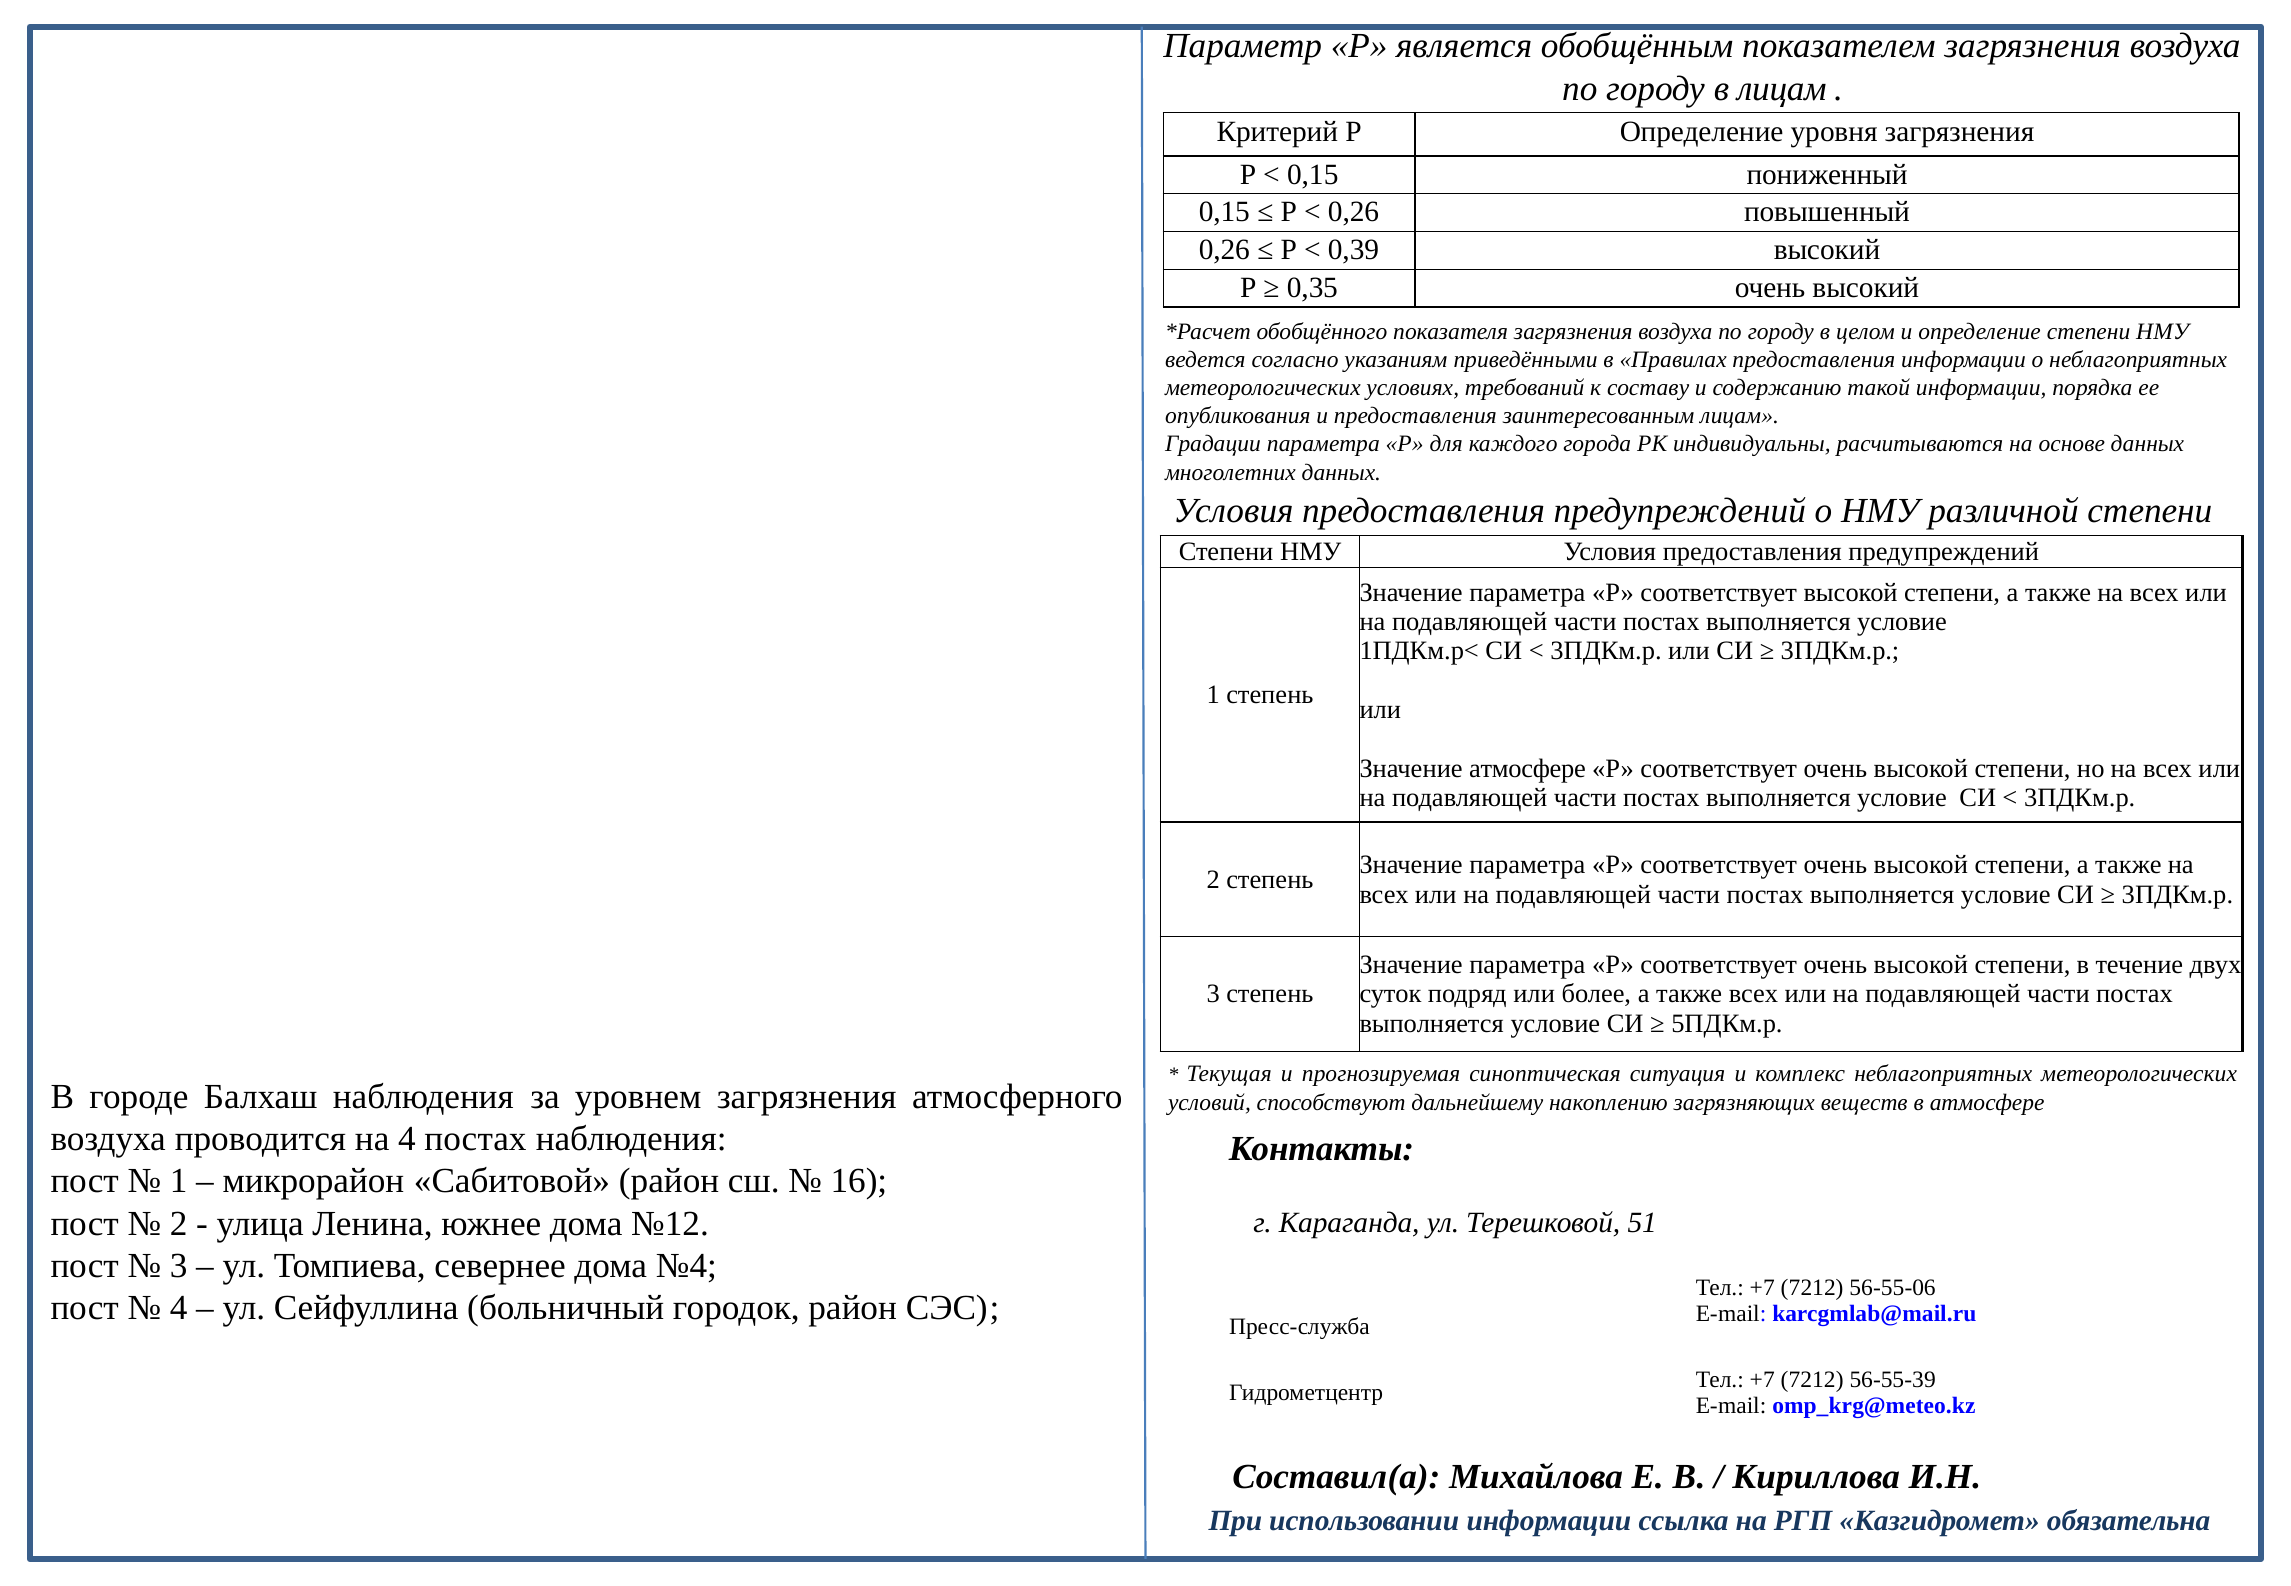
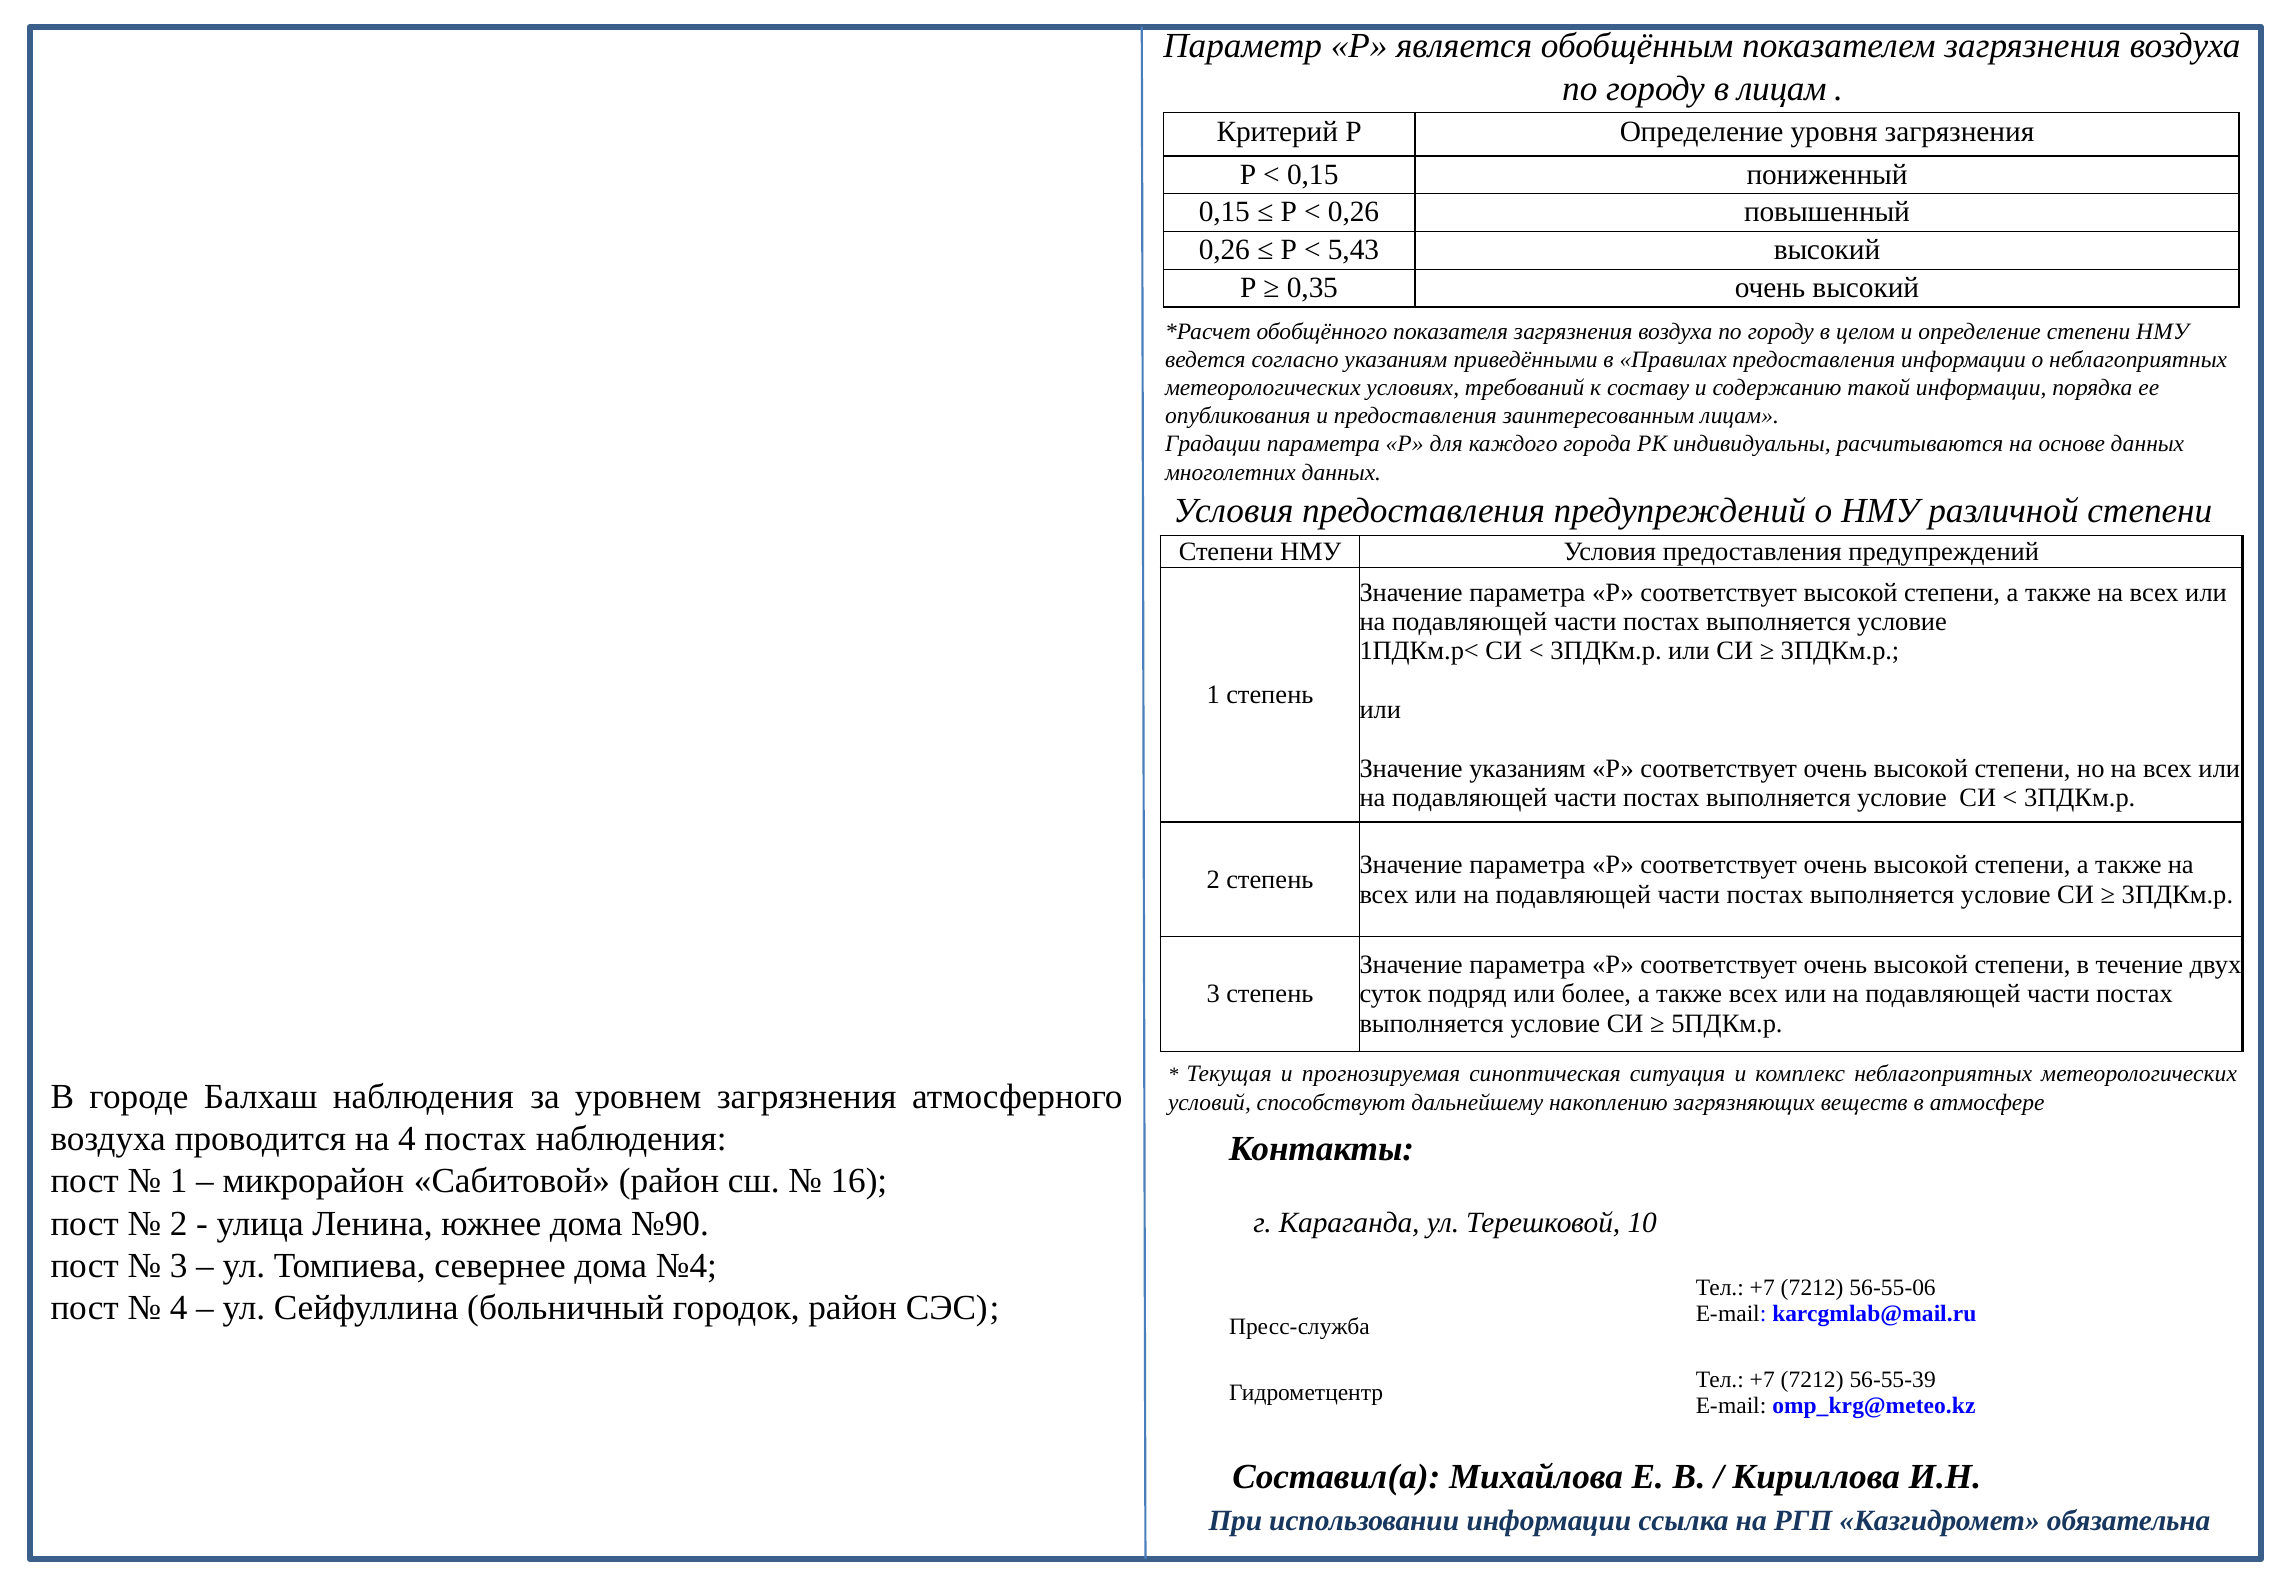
0,39: 0,39 -> 5,43 (1353, 250)
Значение атмосфере: атмосфере -> указаниям (1527, 768)
№12: №12 -> №90 (670, 1224)
51: 51 -> 10 (1642, 1223)
